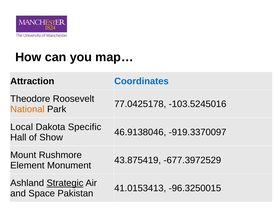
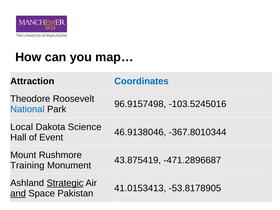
77.0425178: 77.0425178 -> 96.9157498 (140, 104)
National colour: orange -> blue (27, 109)
Specific: Specific -> Science (85, 127)
-919.3370097: -919.3370097 -> -367.8010344 (198, 132)
Show: Show -> Event (51, 137)
-677.3972529: -677.3972529 -> -471.2896687 (192, 160)
Element: Element -> Training (27, 165)
-96.3250015: -96.3250015 -> -53.8178905 (195, 188)
and underline: none -> present (18, 194)
